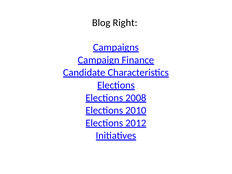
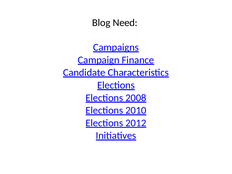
Right: Right -> Need (125, 23)
